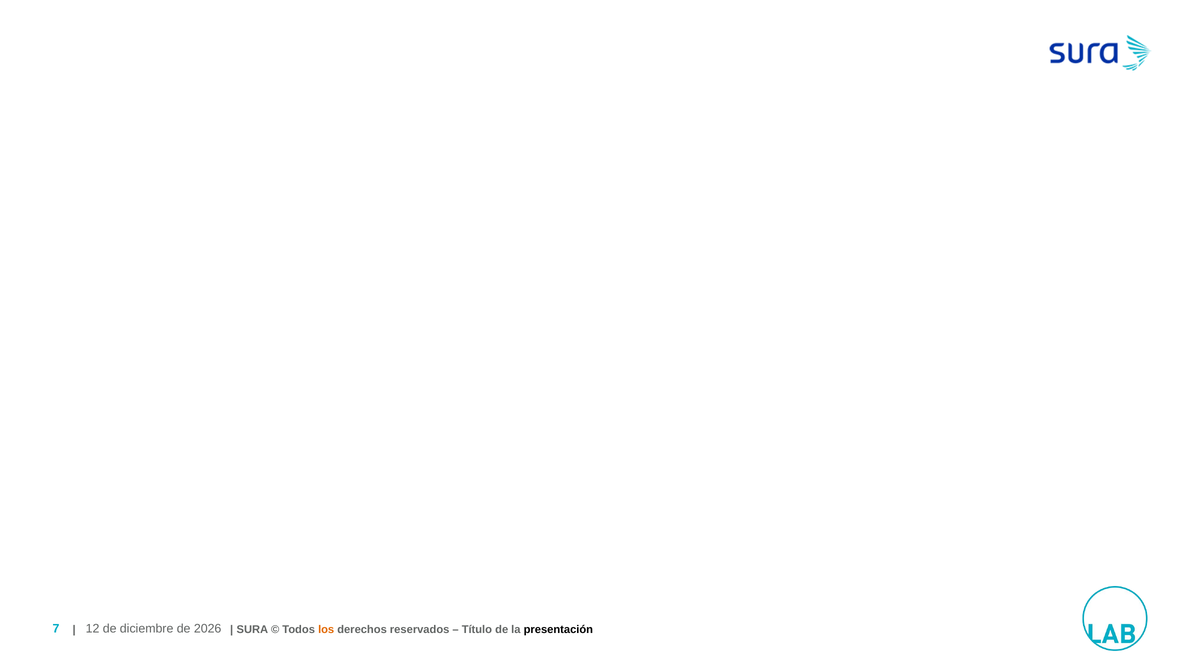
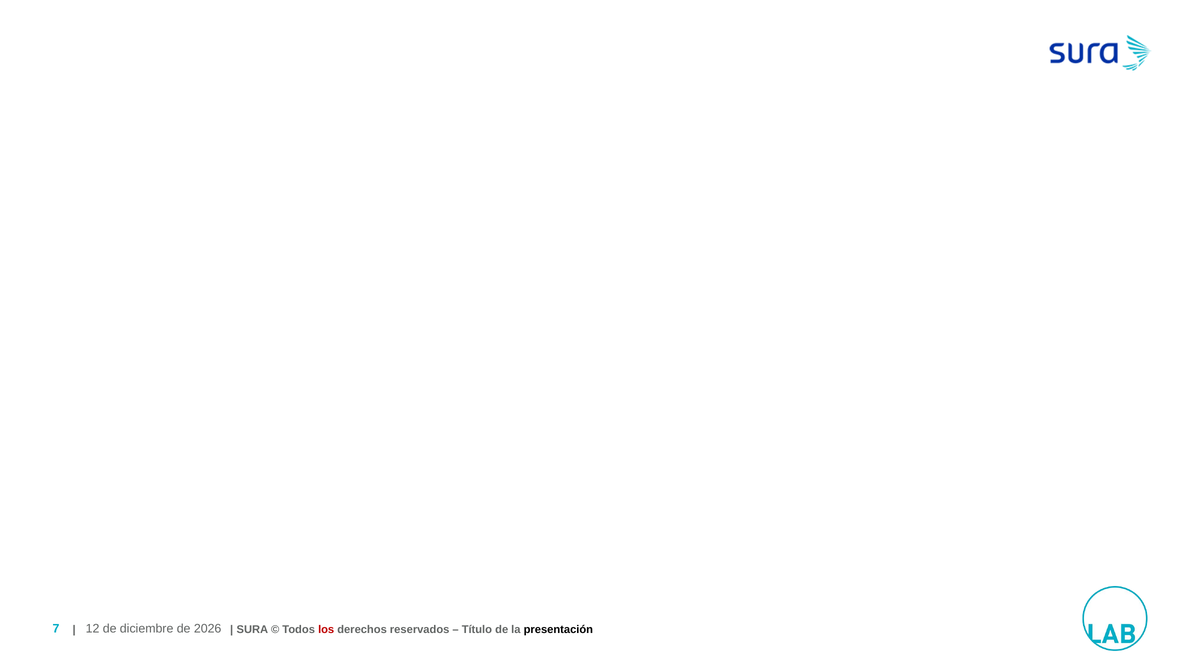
los colour: orange -> red (326, 630)
